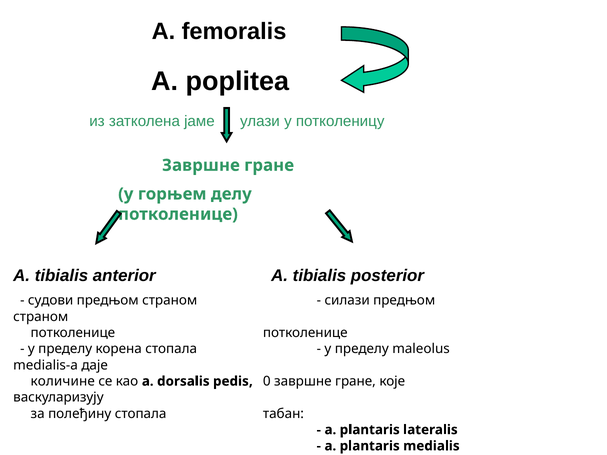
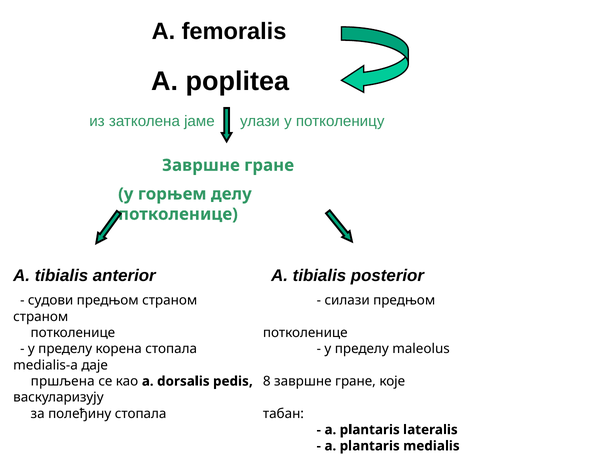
количине: количине -> пршљена (63, 381)
0: 0 -> 8 (267, 381)
